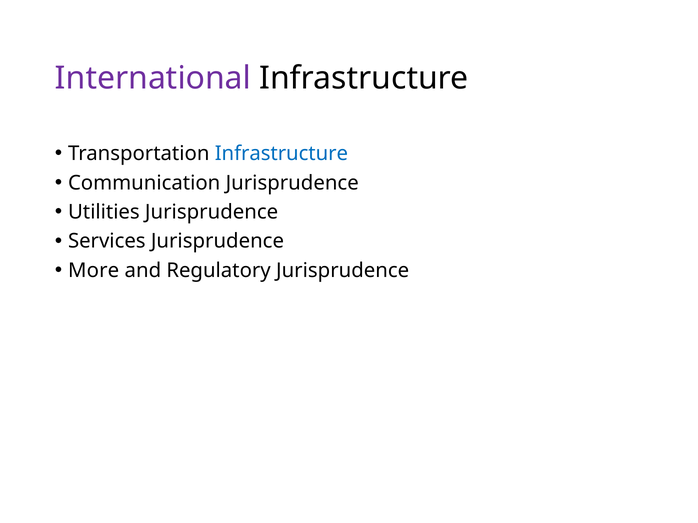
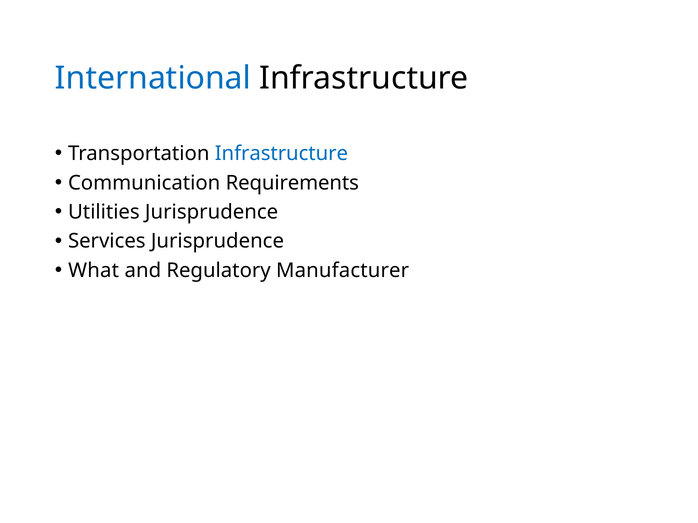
International colour: purple -> blue (153, 78)
Communication Jurisprudence: Jurisprudence -> Requirements (292, 183)
More: More -> What (94, 271)
Regulatory Jurisprudence: Jurisprudence -> Manufacturer (343, 271)
